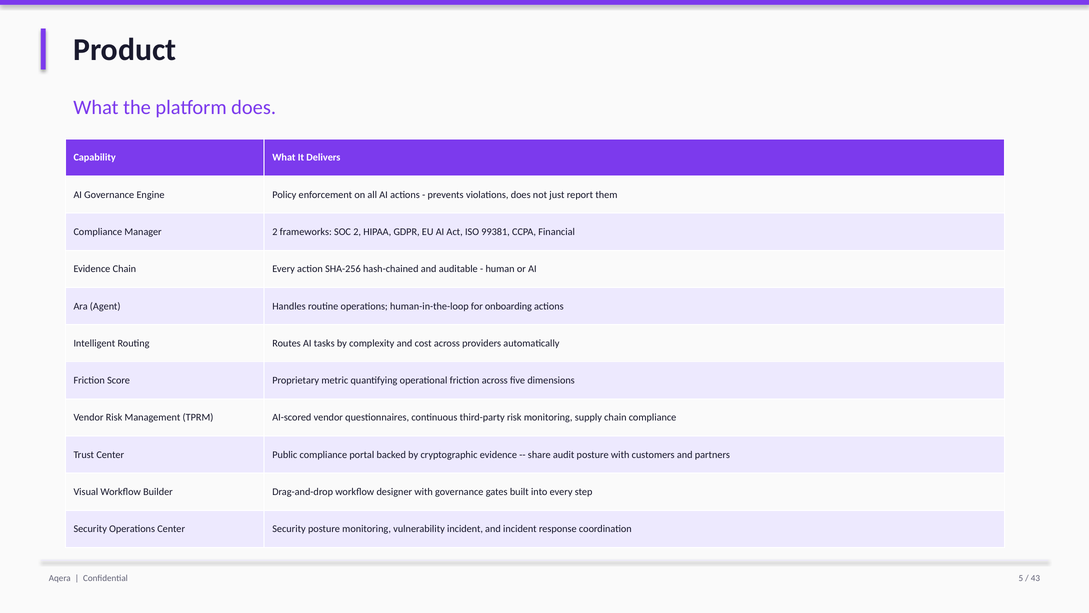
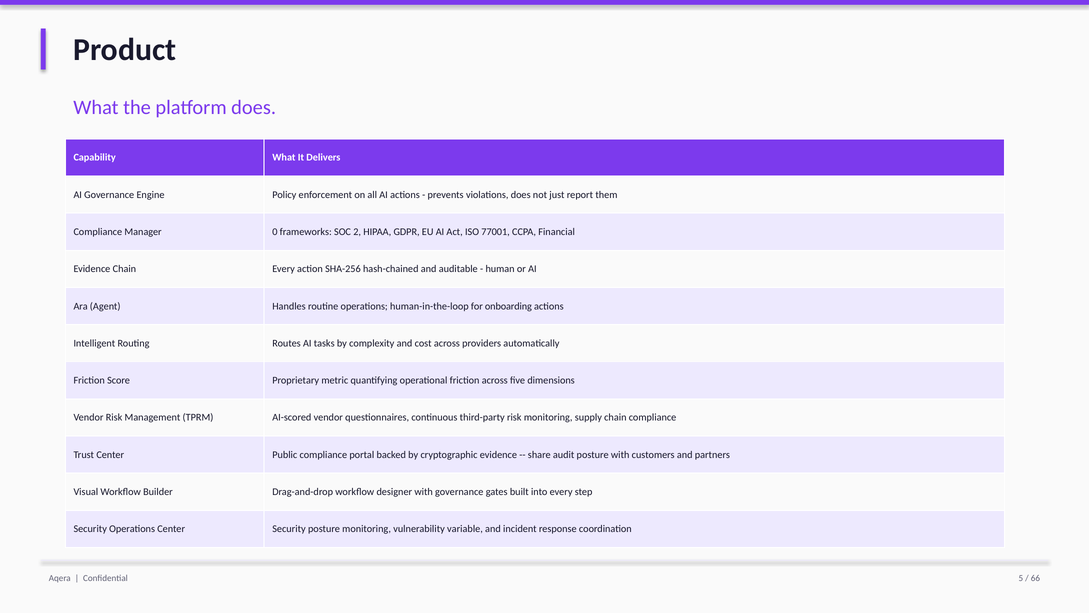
Manager 2: 2 -> 0 (275, 232)
99381: 99381 -> 77001 (496, 232)
vulnerability incident: incident -> variable (465, 529)
43: 43 -> 66 (1035, 578)
